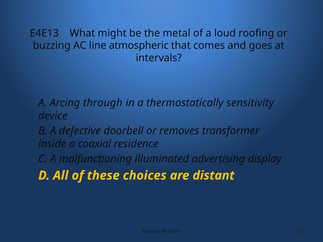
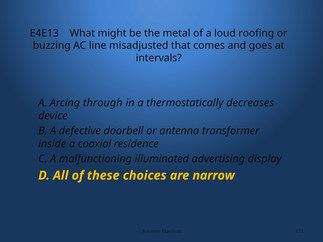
atmospheric: atmospheric -> misadjusted (139, 46)
sensitivity: sensitivity -> decreases (250, 103)
removes: removes -> antenna (179, 131)
distant: distant -> narrow (214, 176)
